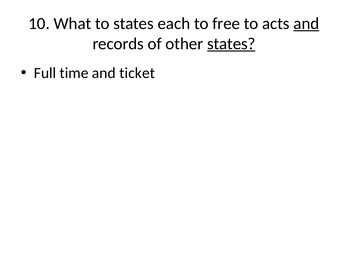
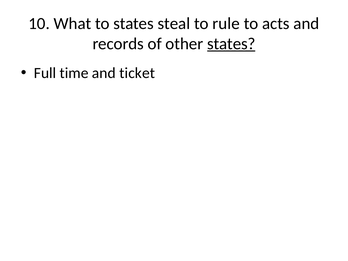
each: each -> steal (174, 24)
free: free -> rule (226, 24)
and underline: present -> none (306, 24)
